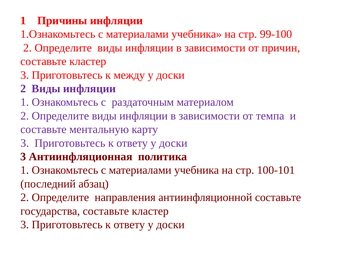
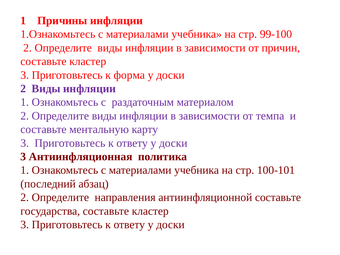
между: между -> форма (129, 75)
